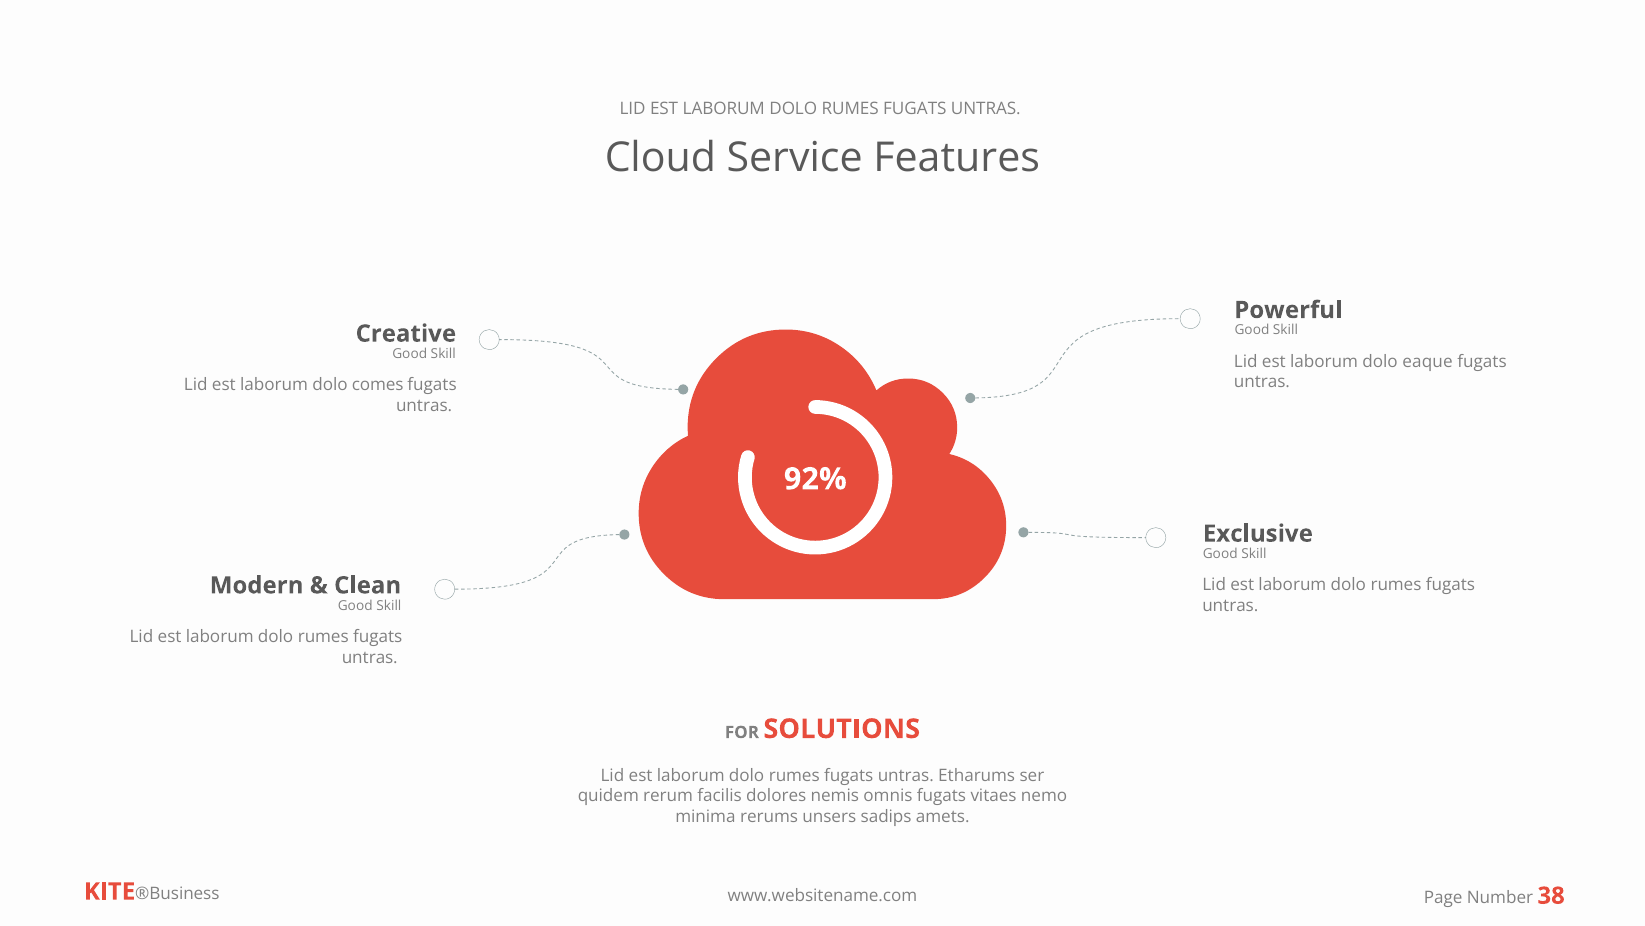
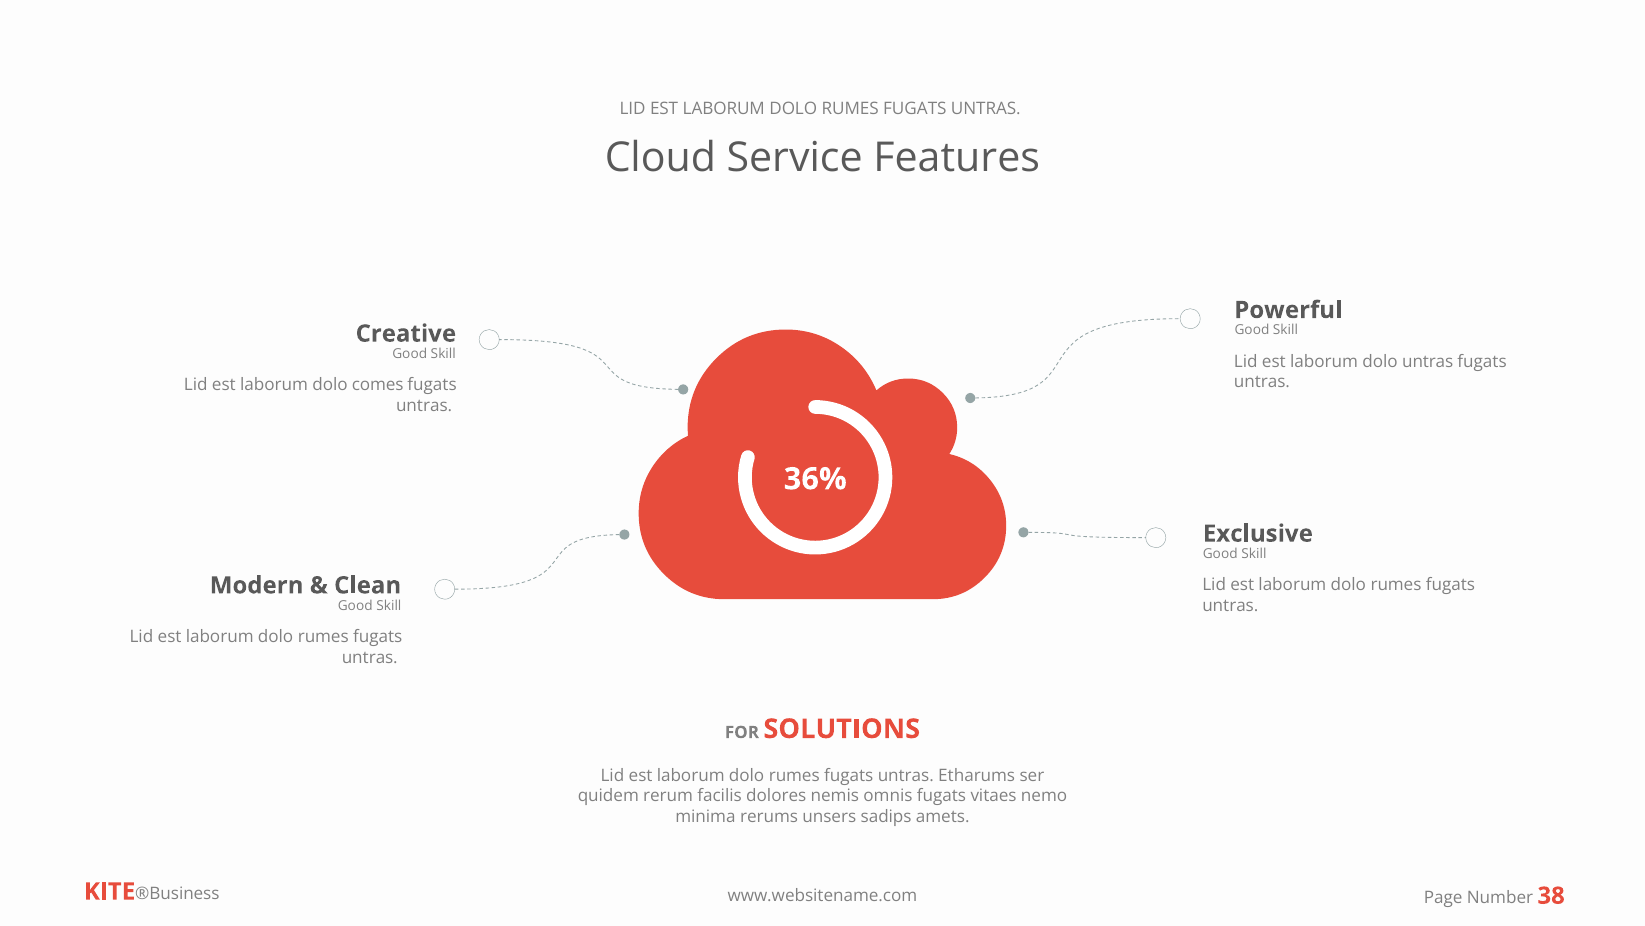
dolo eaque: eaque -> untras (1428, 361)
92%: 92% -> 36% (815, 479)
